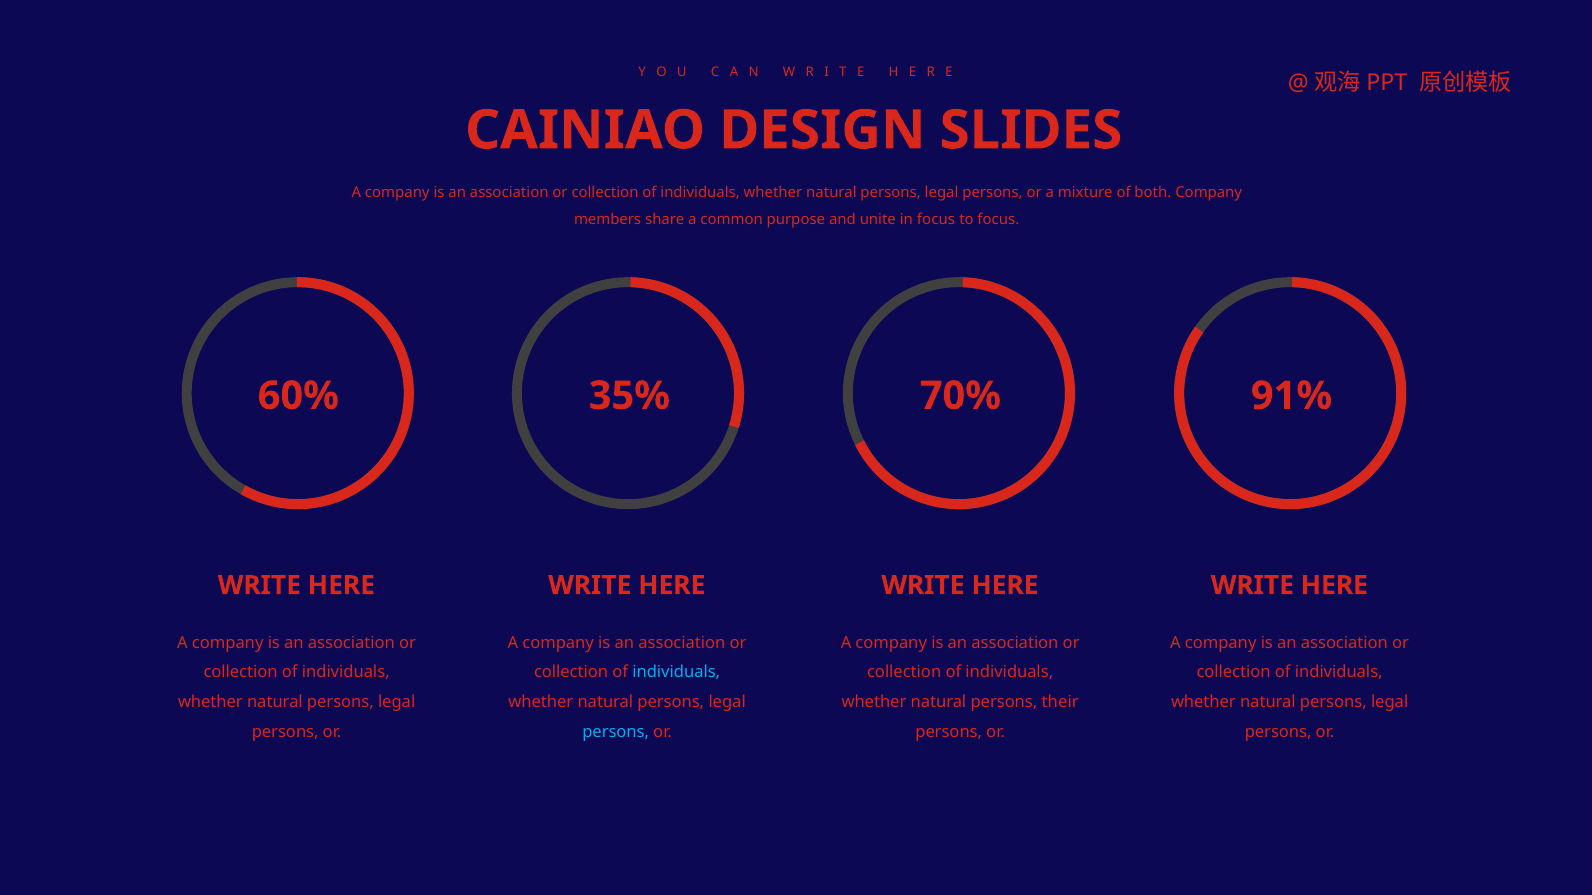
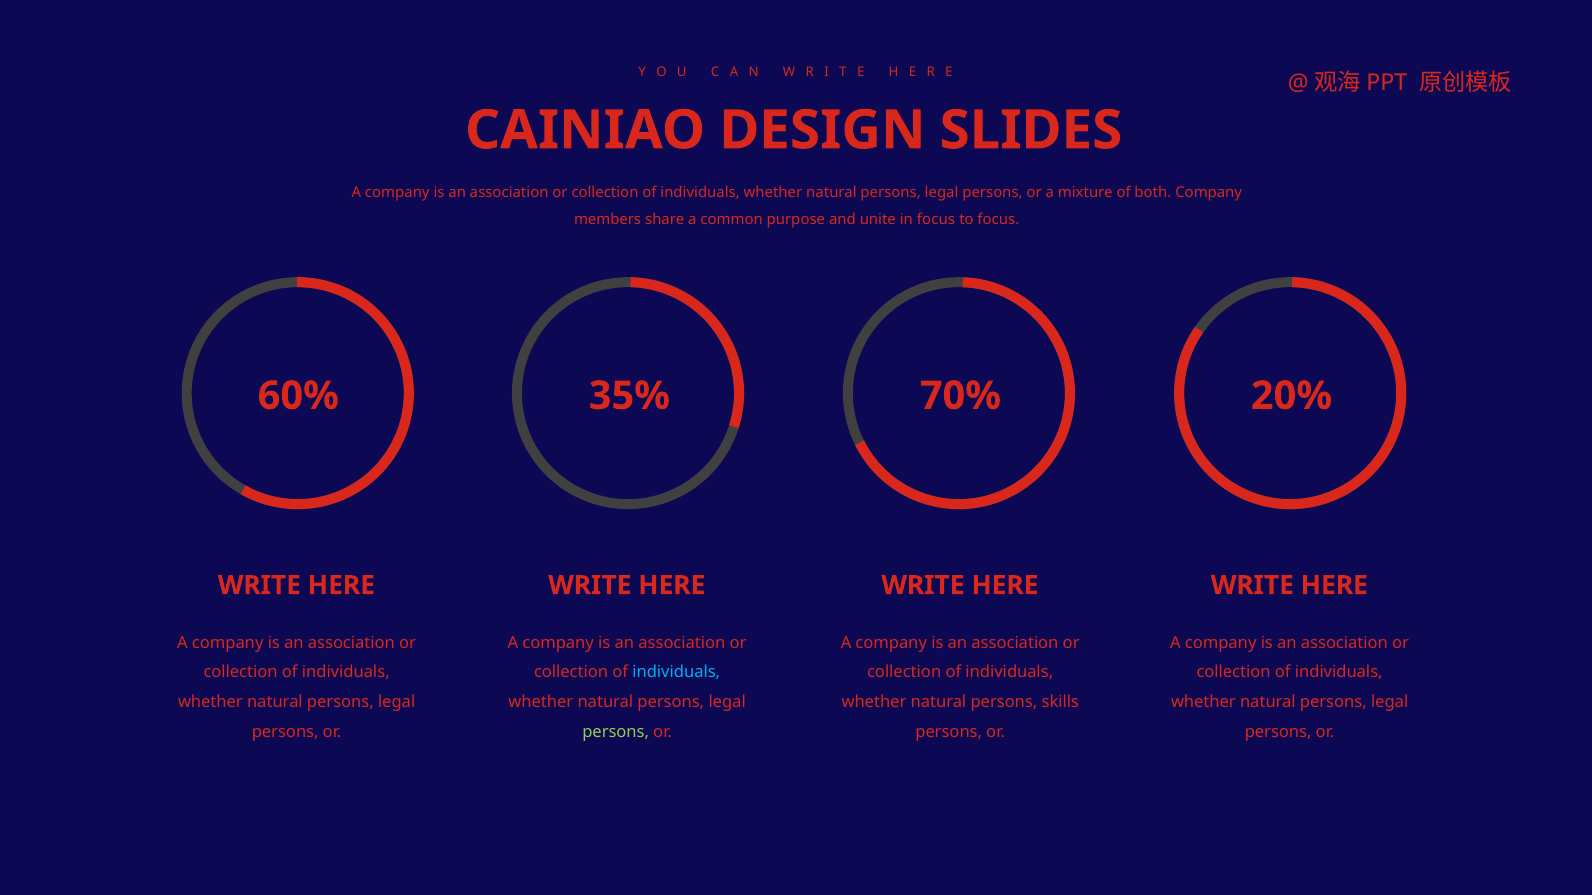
91%: 91% -> 20% (1292, 396)
their: their -> skills (1060, 703)
persons colour: light blue -> light green (616, 733)
